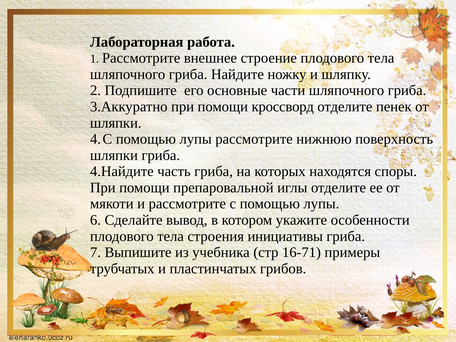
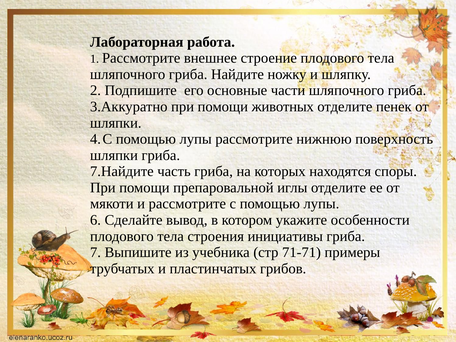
кроссворд: кроссворд -> животных (283, 107)
4.Найдите: 4.Найдите -> 7.Найдите (122, 171)
16-71: 16-71 -> 71-71 (302, 252)
